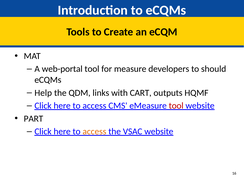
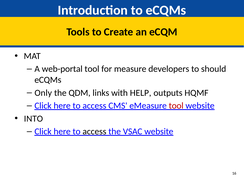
Help: Help -> Only (43, 93)
CART: CART -> HELP (141, 93)
PART: PART -> INTO (33, 119)
access colour: orange -> black (94, 131)
